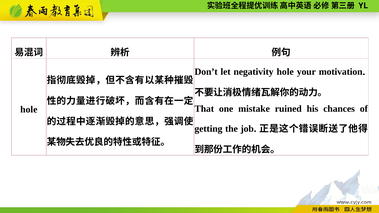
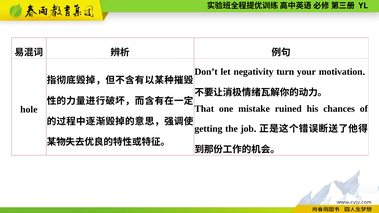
negativity hole: hole -> turn (285, 72)
